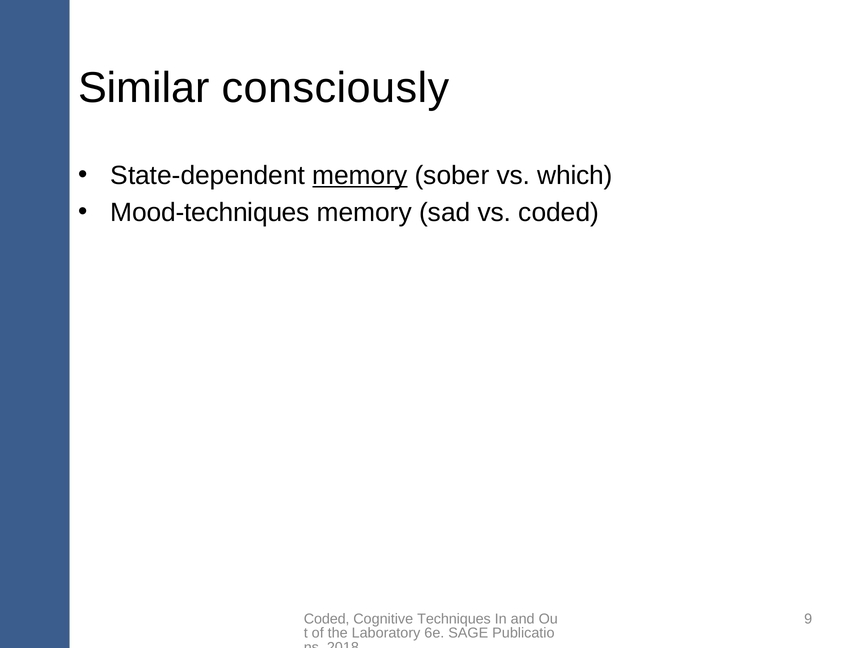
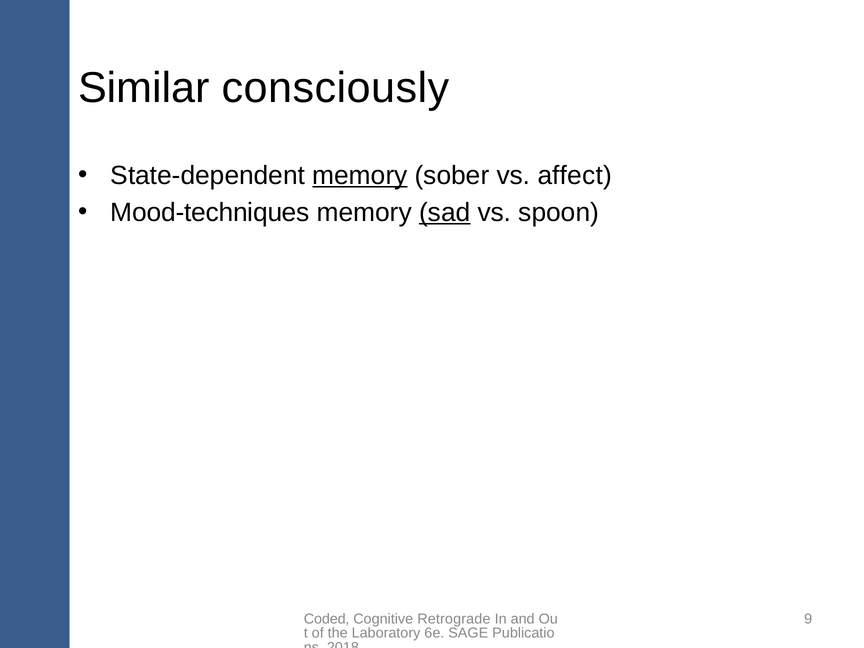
which: which -> affect (575, 176)
sad underline: none -> present (445, 212)
vs coded: coded -> spoon (559, 212)
Techniques: Techniques -> Retrograde (454, 619)
